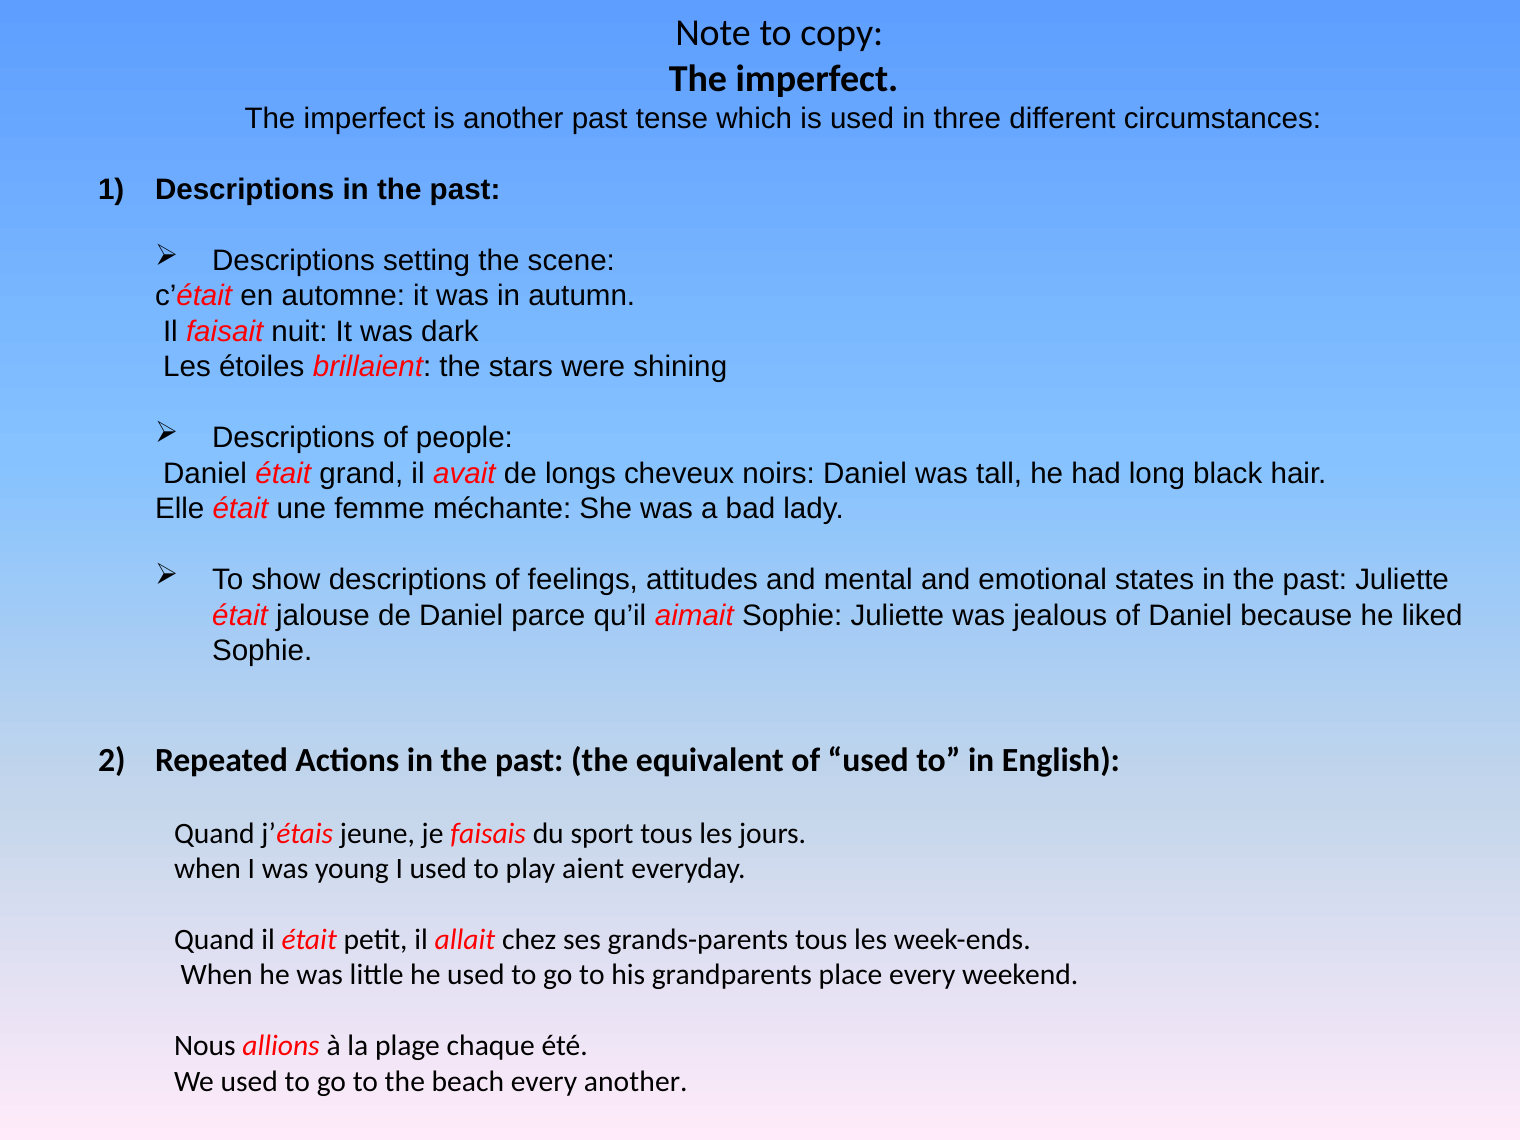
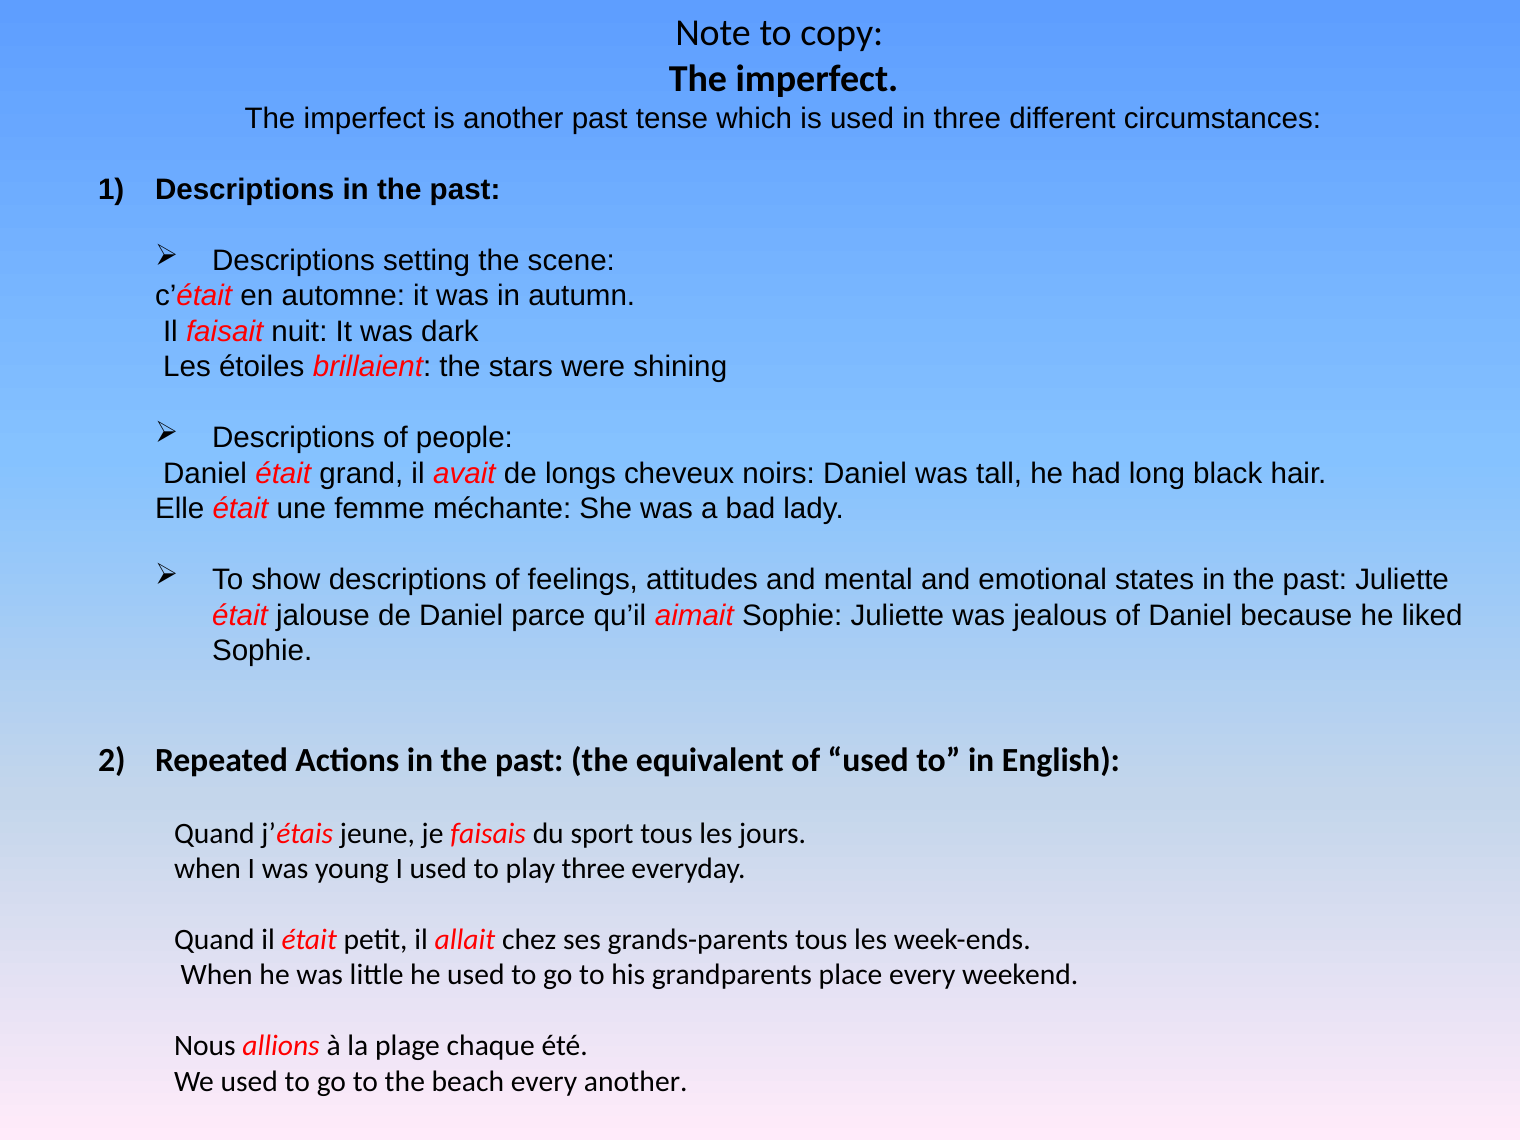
play aient: aient -> three (593, 869)
